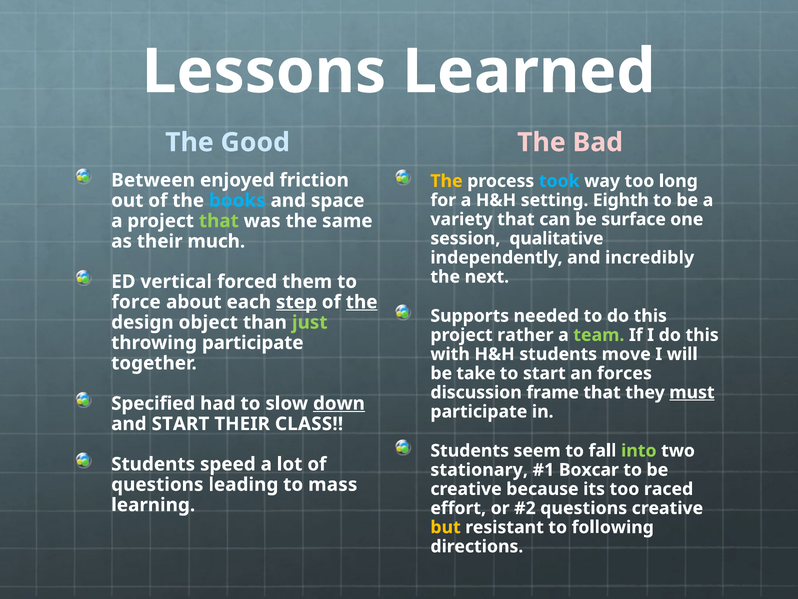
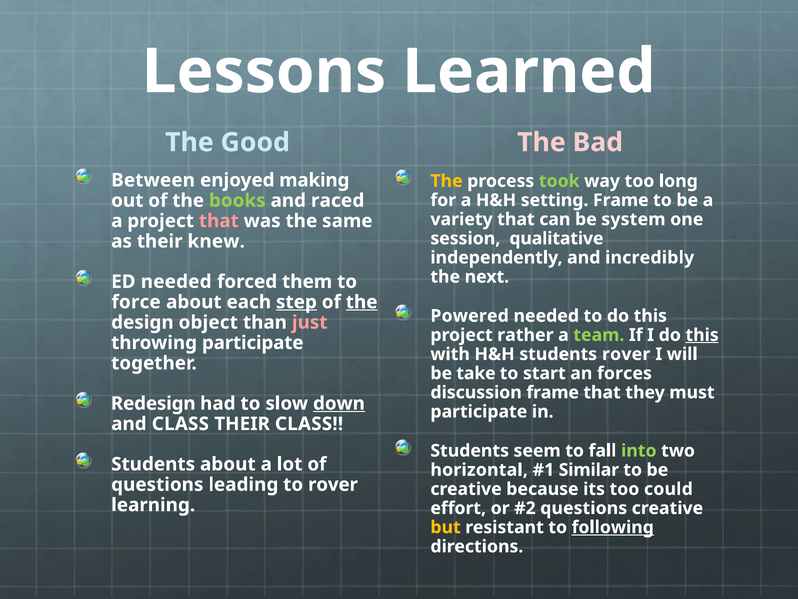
friction: friction -> making (314, 180)
took colour: light blue -> light green (559, 181)
setting Eighth: Eighth -> Frame (621, 200)
books colour: light blue -> light green (237, 200)
space: space -> raced (338, 200)
surface: surface -> system (633, 219)
that colour: light green -> pink (219, 221)
much: much -> knew (216, 241)
ED vertical: vertical -> needed (176, 281)
Supports: Supports -> Powered (470, 316)
just colour: light green -> pink (310, 322)
this underline: none -> present (702, 335)
students move: move -> rover (626, 354)
must underline: present -> none (692, 392)
Specified: Specified -> Redesign (153, 403)
and START: START -> CLASS (180, 424)
Students speed: speed -> about (228, 464)
stationary: stationary -> horizontal (479, 470)
Boxcar: Boxcar -> Similar (589, 470)
to mass: mass -> rover (333, 484)
raced: raced -> could (668, 489)
following underline: none -> present (613, 527)
